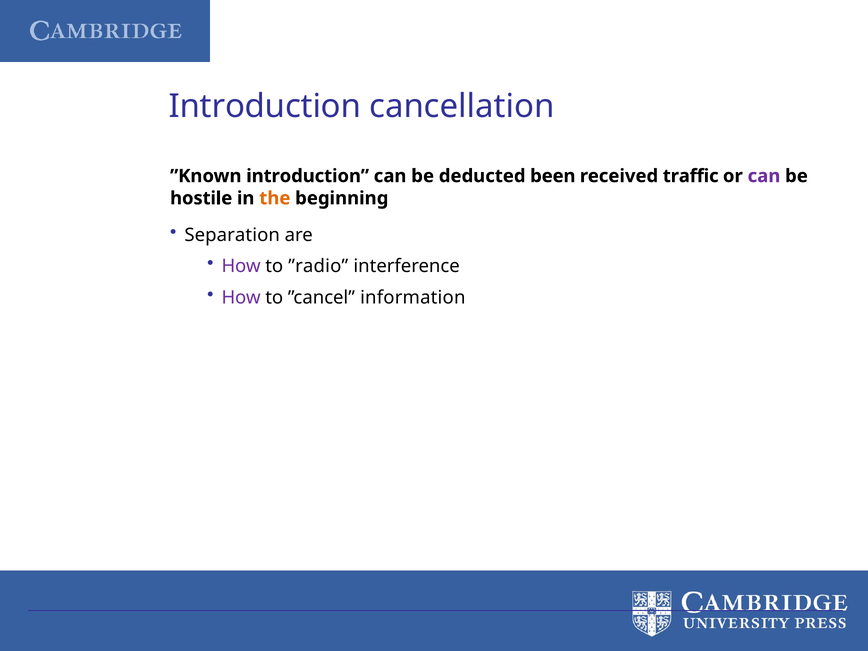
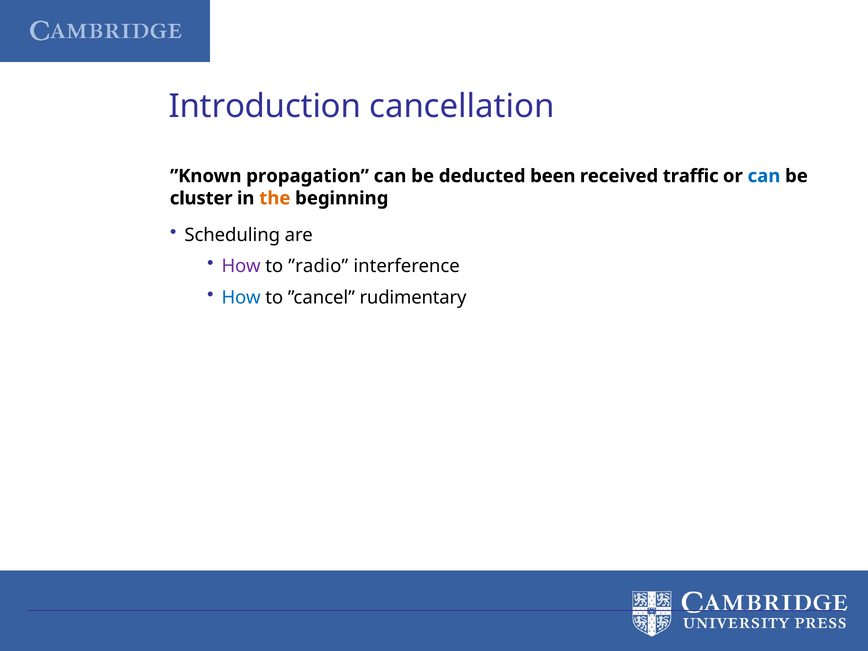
”Known introduction: introduction -> propagation (308, 176)
can colour: purple -> blue (764, 176)
hostile: hostile -> cluster (201, 198)
Separation: Separation -> Scheduling (232, 235)
How colour: purple -> blue (241, 298)
information: information -> rudimentary (413, 298)
